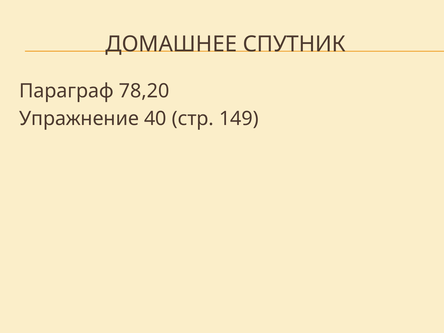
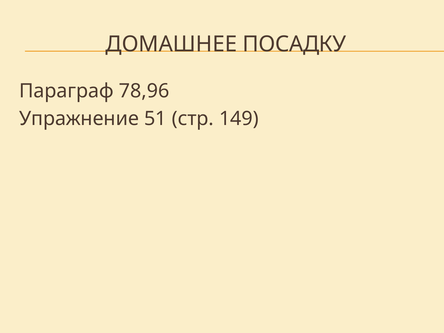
СПУТНИК: СПУТНИК -> ПОСАДКУ (294, 44)
78,20: 78,20 -> 78,96 (144, 91)
40: 40 -> 51 (155, 119)
